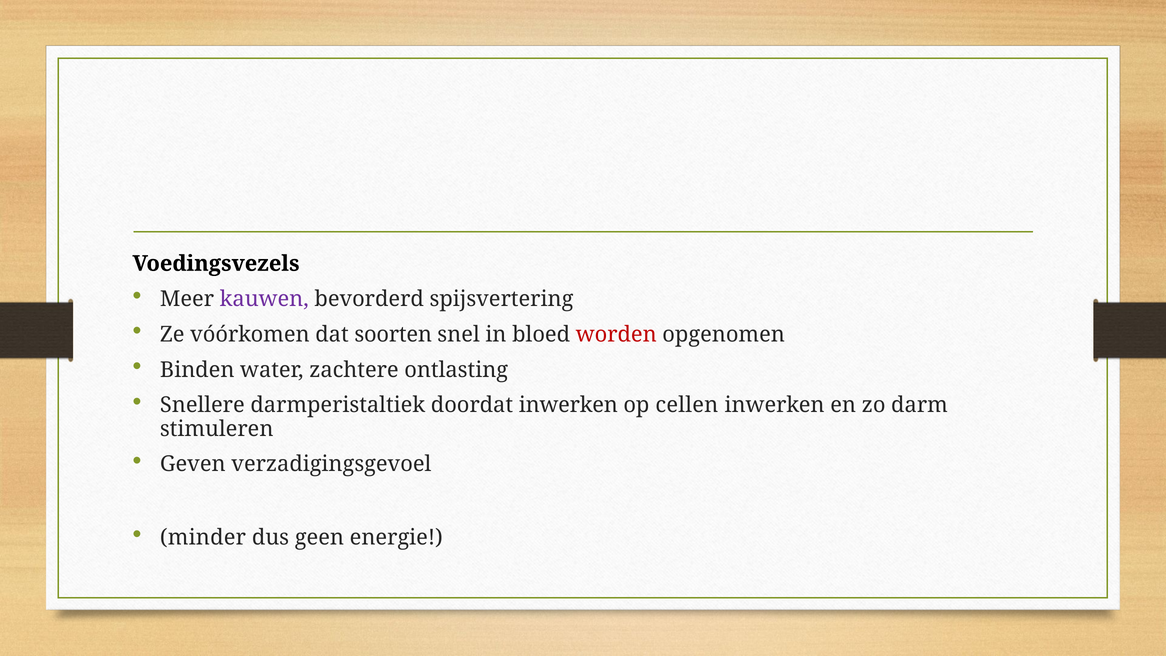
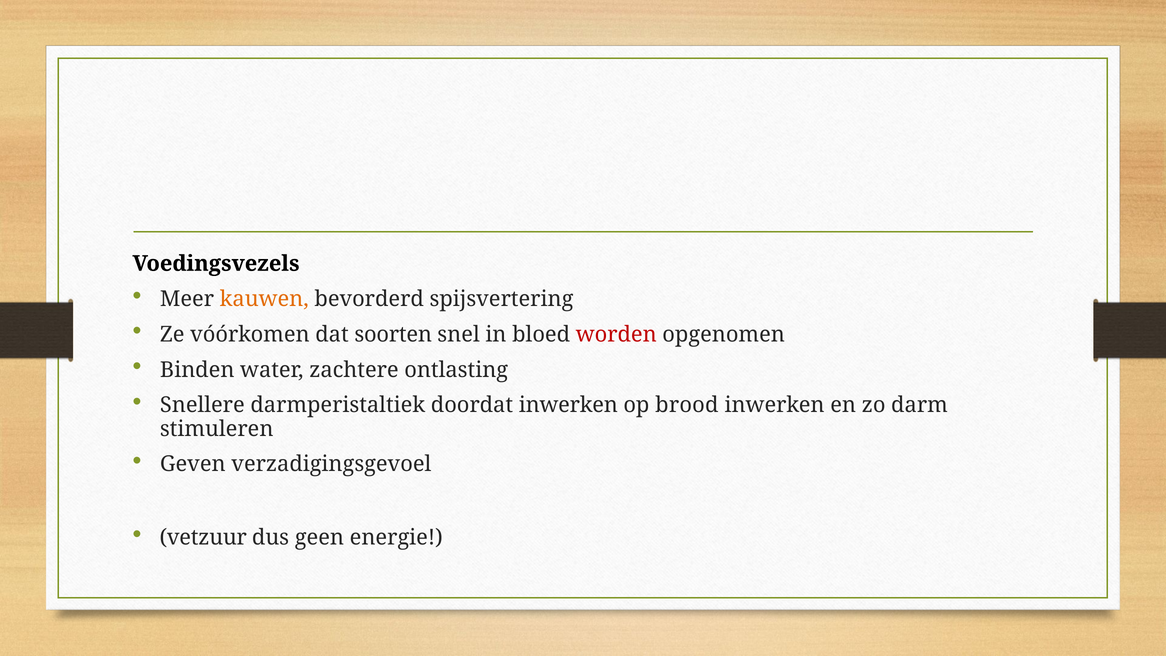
kauwen colour: purple -> orange (264, 299)
cellen: cellen -> brood (687, 405)
minder: minder -> vetzuur (203, 538)
